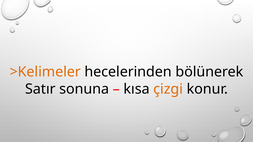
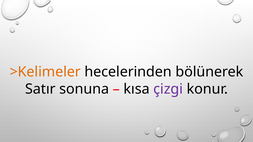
çizgi colour: orange -> purple (168, 89)
